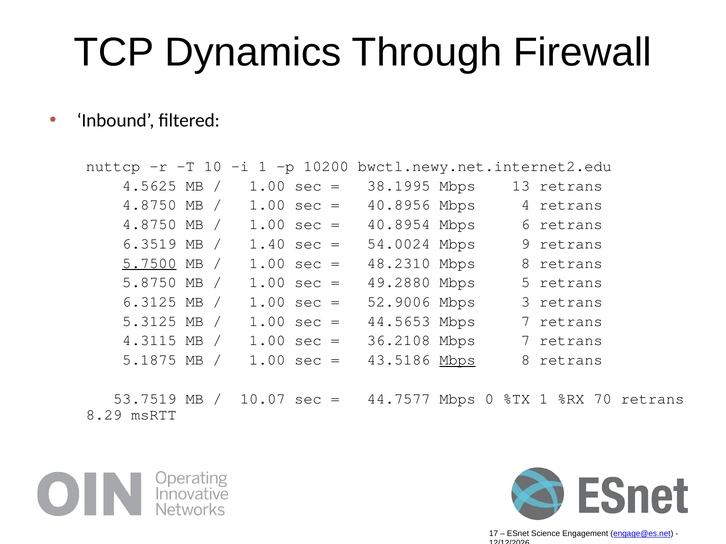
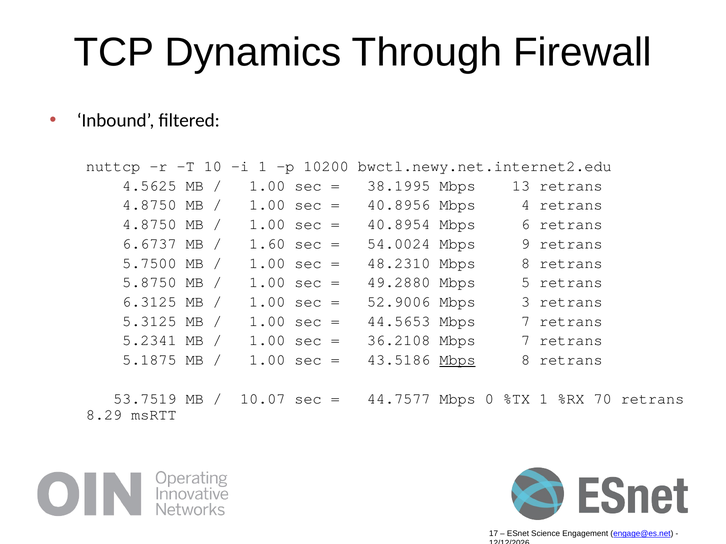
6.3519: 6.3519 -> 6.6737 (149, 244)
1.40: 1.40 -> 1.60 (267, 244)
5.7500 underline: present -> none (149, 263)
4.3115: 4.3115 -> 5.2341 (149, 341)
